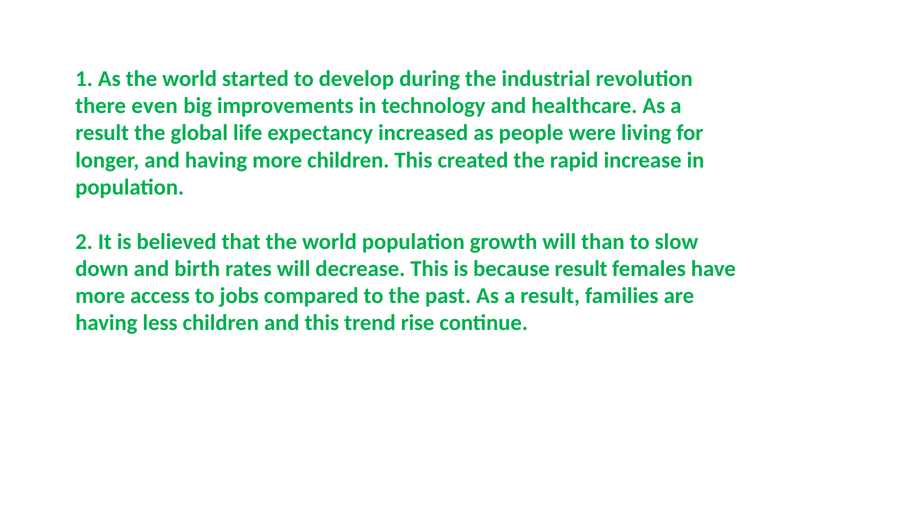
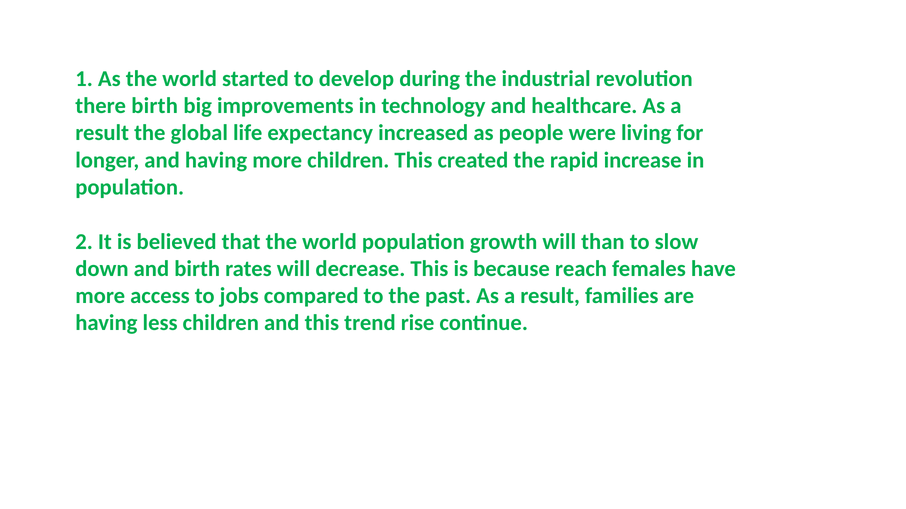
there even: even -> birth (155, 106)
because result: result -> reach (581, 269)
